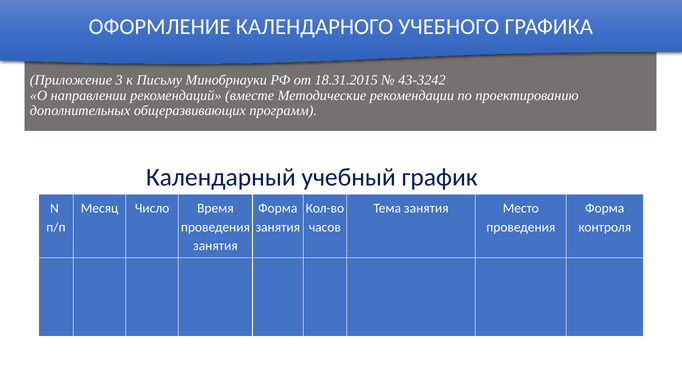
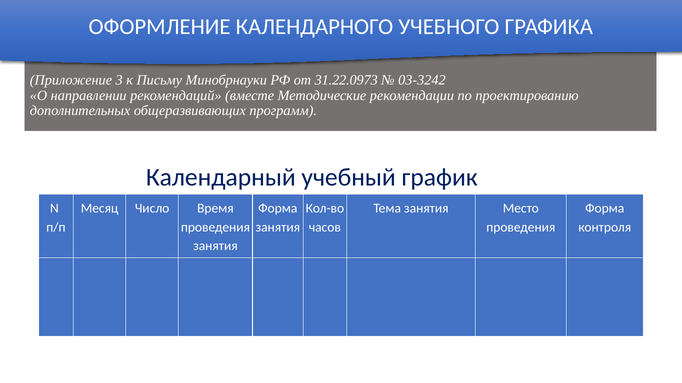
18.31.2015: 18.31.2015 -> 31.22.0973 (346, 80)
43-3242: 43-3242 -> 03-3242 (422, 80)
